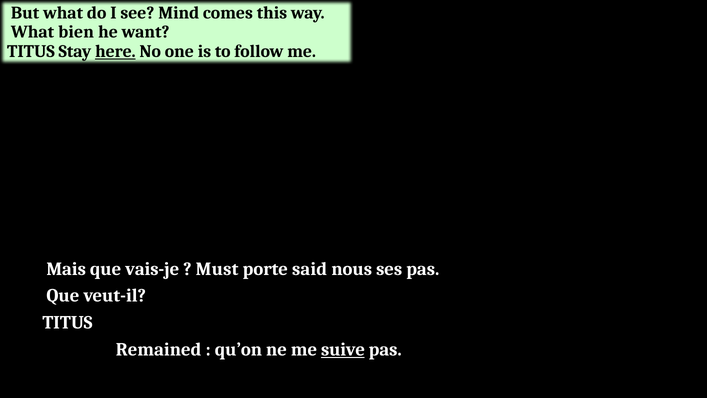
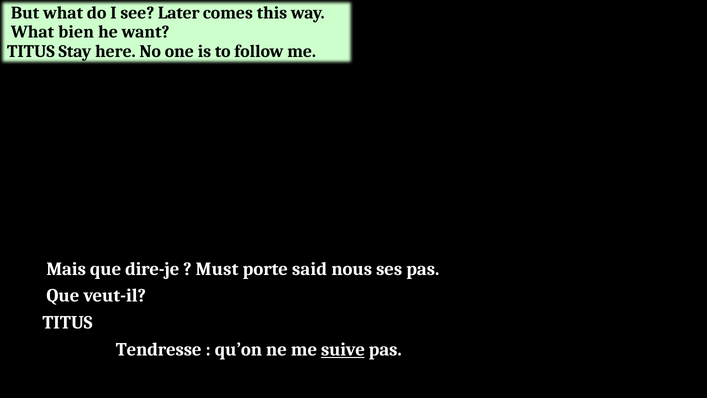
Mind: Mind -> Later (179, 13)
here underline: present -> none (115, 51)
vais-je: vais-je -> dire-je (152, 269)
Remained: Remained -> Tendresse (159, 349)
